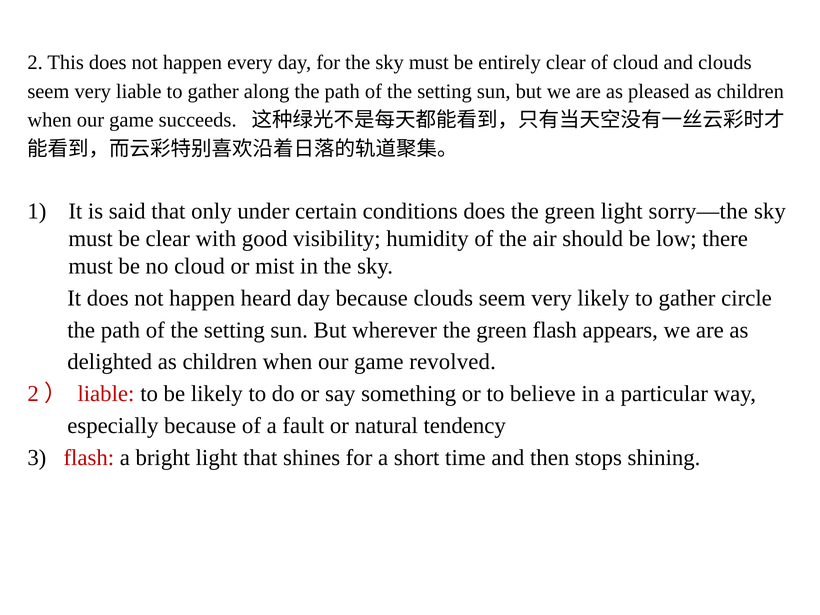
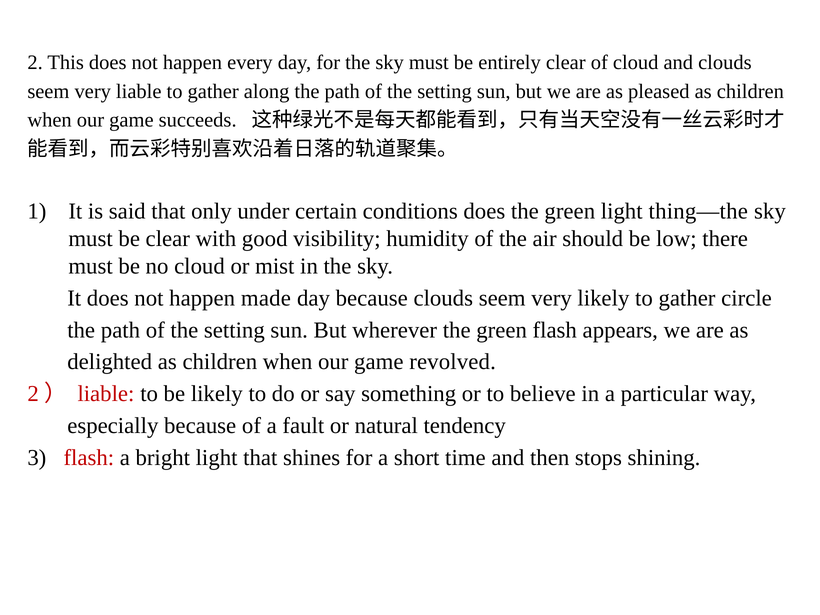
sorry—the: sorry—the -> thing—the (698, 211)
heard: heard -> made (266, 298)
